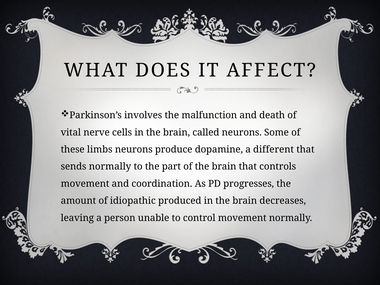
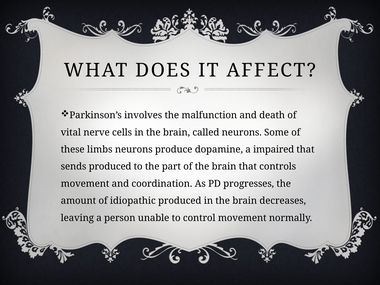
different: different -> impaired (274, 149)
sends normally: normally -> produced (110, 167)
